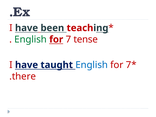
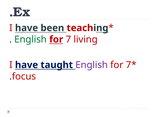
tense: tense -> living (86, 39)
English colour: blue -> purple (92, 65)
there: there -> focus (24, 76)
